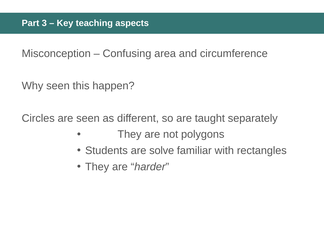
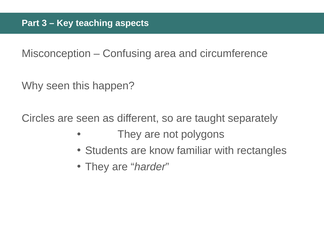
solve: solve -> know (162, 151)
